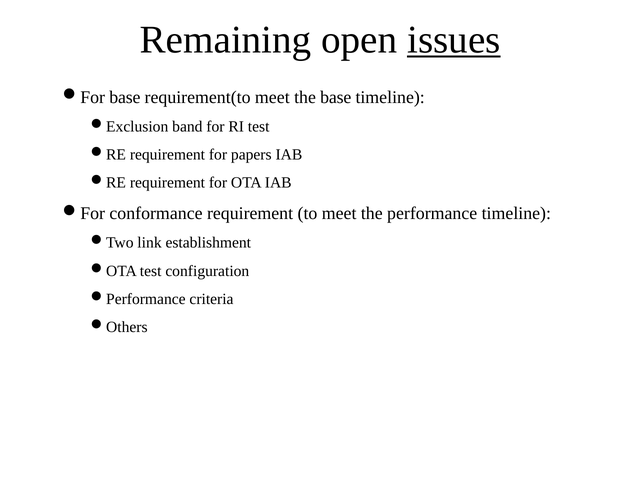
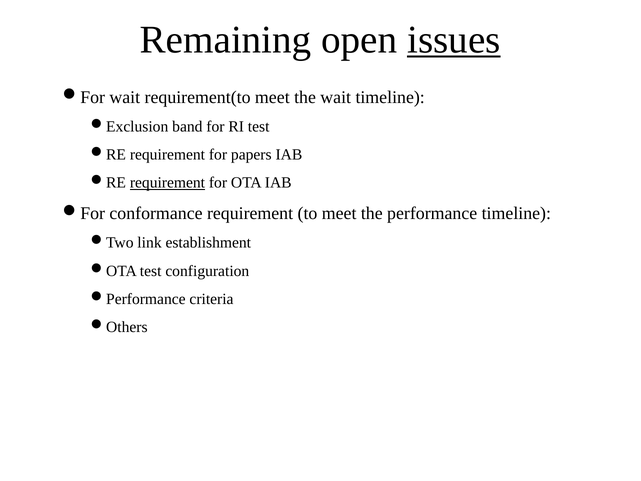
base: base -> wait (125, 97)
the base: base -> wait (336, 97)
requirement underline: none -> present (167, 183)
